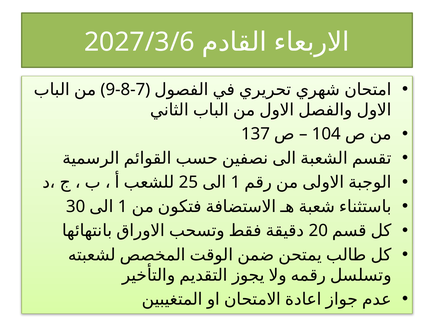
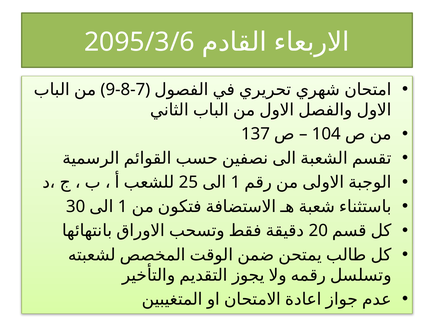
2027/3/6: 2027/3/6 -> 2095/3/6 (139, 42)
